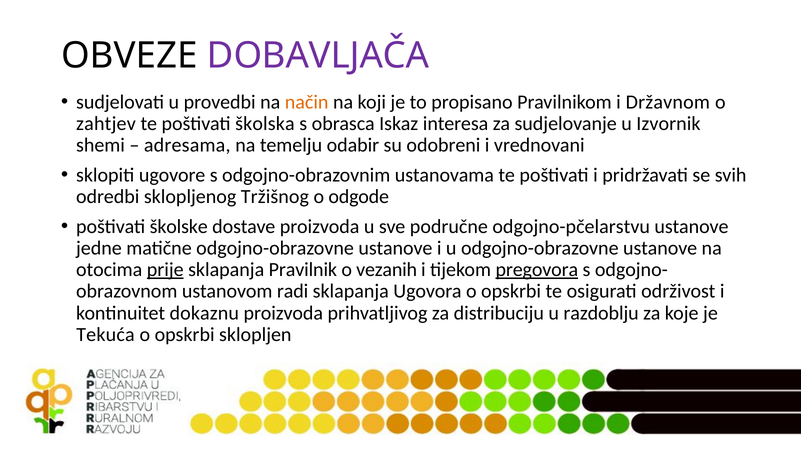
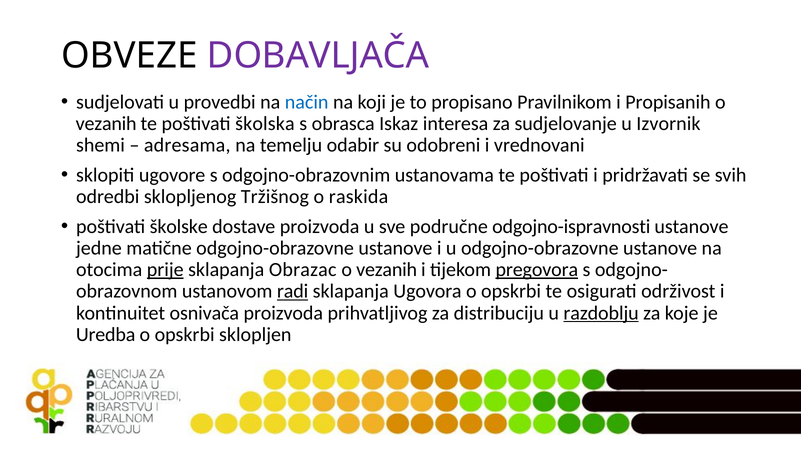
način colour: orange -> blue (307, 102)
Državnom: Državnom -> Propisanih (668, 102)
zahtjev: zahtjev -> vezanih (106, 124)
odgode: odgode -> raskida (359, 197)
odgojno-pčelarstvu: odgojno-pčelarstvu -> odgojno-ispravnosti (571, 227)
Pravilnik: Pravilnik -> Obrazac (303, 270)
radi underline: none -> present (293, 292)
dokaznu: dokaznu -> osnivača (204, 313)
razdoblju underline: none -> present (601, 313)
Tekuća: Tekuća -> Uredba (106, 335)
